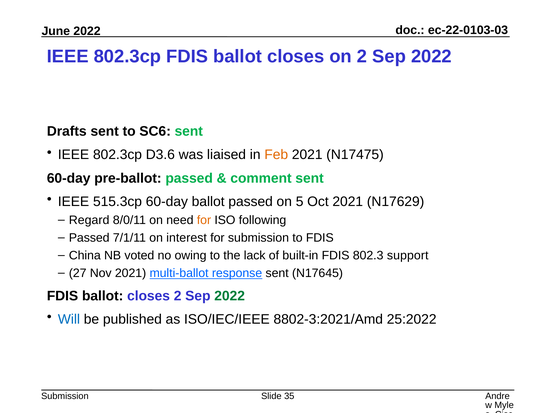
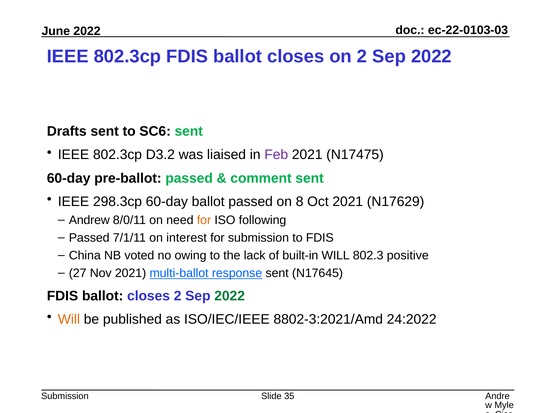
D3.6: D3.6 -> D3.2 (160, 155)
Feb colour: orange -> purple (276, 155)
515.3cp: 515.3cp -> 298.3cp (117, 202)
5: 5 -> 8 (300, 202)
Regard: Regard -> Andrew (89, 220)
built-in FDIS: FDIS -> WILL (336, 256)
support: support -> positive (408, 256)
Will colour: blue -> orange (69, 320)
25:2022: 25:2022 -> 24:2022 (412, 320)
